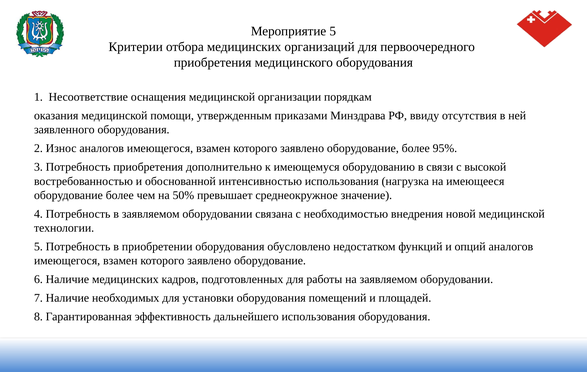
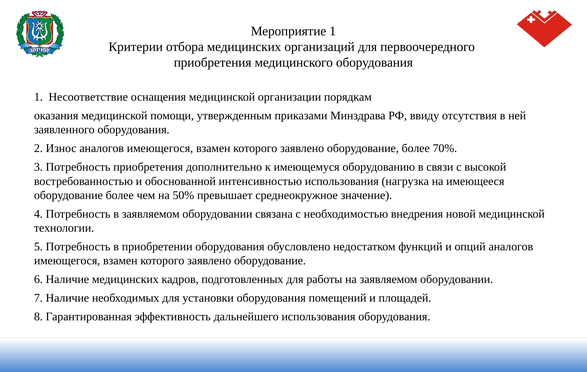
Мероприятие 5: 5 -> 1 (333, 31)
95%: 95% -> 70% (445, 148)
